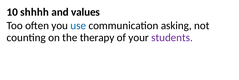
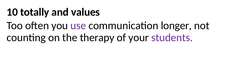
shhhh: shhhh -> totally (35, 12)
use colour: blue -> purple (78, 26)
asking: asking -> longer (176, 26)
